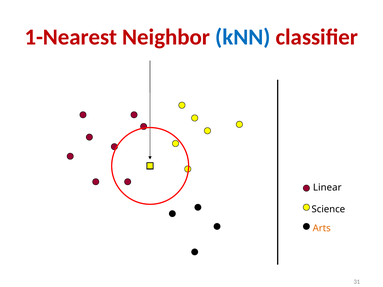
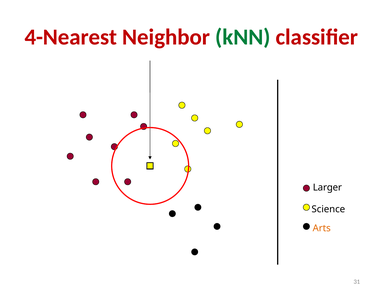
1-Nearest: 1-Nearest -> 4-Nearest (71, 37)
kNN colour: blue -> green (243, 37)
Linear: Linear -> Larger (327, 188)
